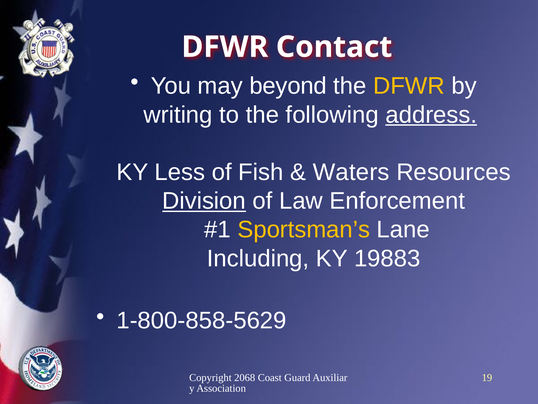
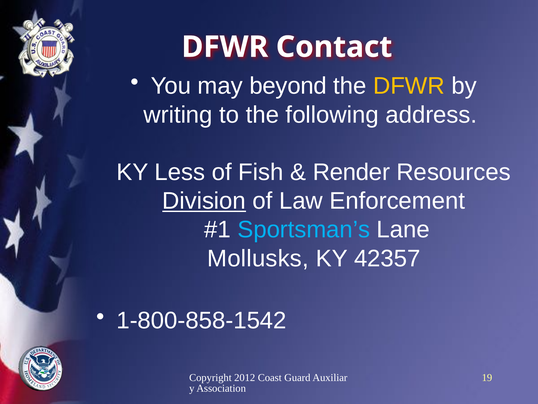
address underline: present -> none (431, 115)
Waters: Waters -> Render (351, 172)
Sportsman’s colour: yellow -> light blue (304, 229)
Including: Including -> Mollusks (258, 258)
19883: 19883 -> 42357 (387, 258)
1-800-858-5629: 1-800-858-5629 -> 1-800-858-1542 (201, 320)
2068: 2068 -> 2012 (245, 377)
